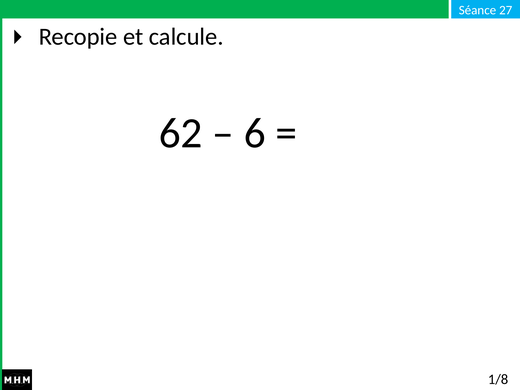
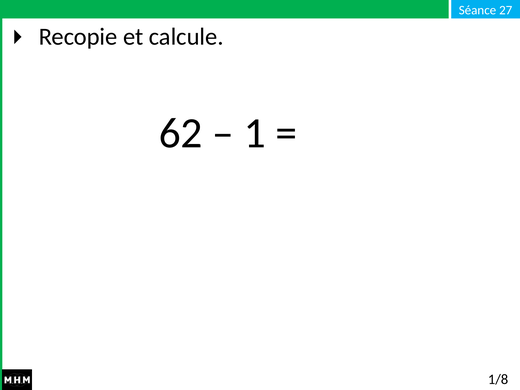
6: 6 -> 1 (255, 133)
